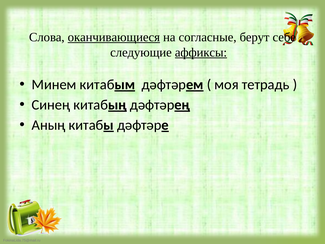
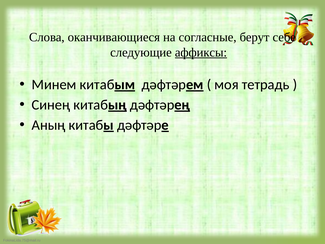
оканчивающиеся underline: present -> none (114, 37)
